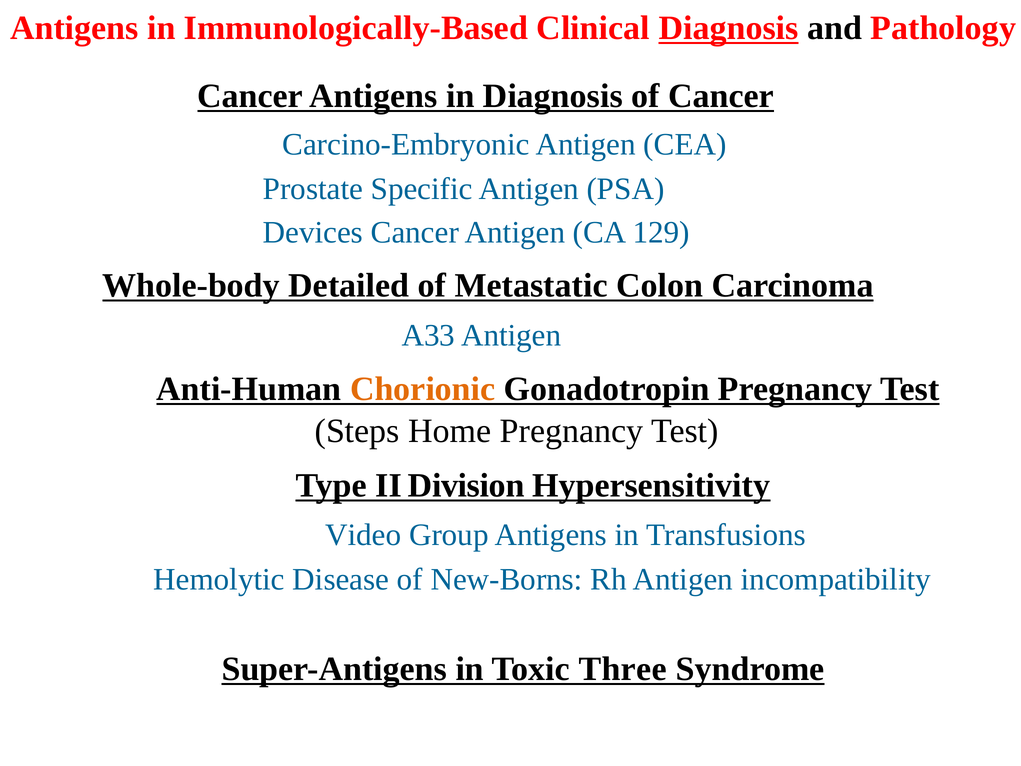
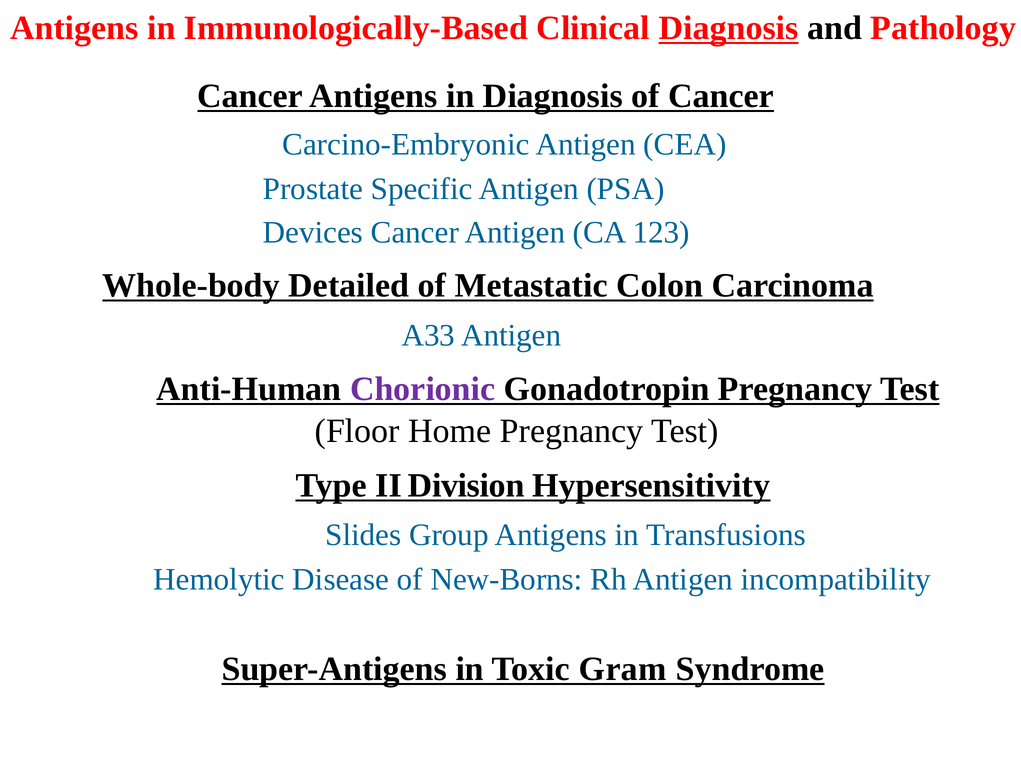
129: 129 -> 123 (661, 232)
Chorionic colour: orange -> purple (423, 389)
Steps: Steps -> Floor (357, 431)
Video: Video -> Slides (363, 535)
Three: Three -> Gram (623, 669)
